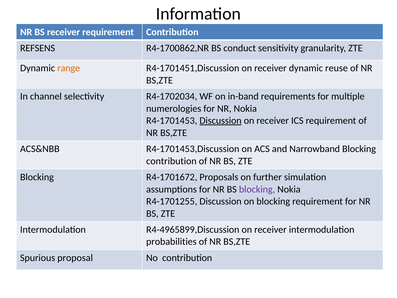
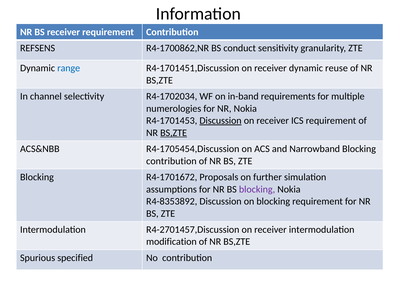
range colour: orange -> blue (69, 68)
BS,ZTE underline: none -> present (174, 133)
R4-1701453,Discussion: R4-1701453,Discussion -> R4-1705454,Discussion (193, 149)
R4-1701255: R4-1701255 -> R4-8353892 (172, 201)
R4-4965899,Discussion: R4-4965899,Discussion -> R4-2701457,Discussion (193, 229)
probabilities: probabilities -> modification (171, 242)
proposal: proposal -> specified (75, 258)
